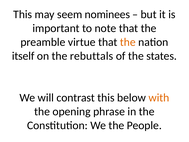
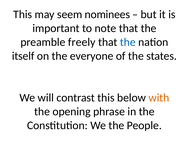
virtue: virtue -> freely (82, 42)
the colour: orange -> blue (128, 42)
rebuttals: rebuttals -> everyone (92, 56)
